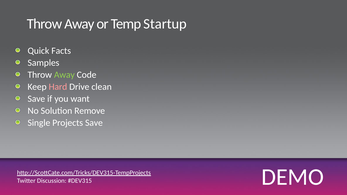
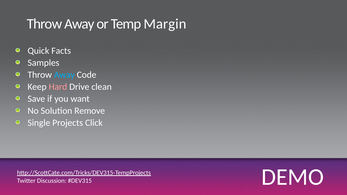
Startup: Startup -> Margin (165, 24)
Away colour: light green -> light blue (64, 75)
Projects Save: Save -> Click (94, 123)
